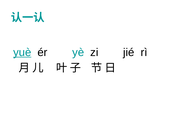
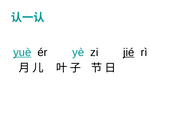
jié underline: none -> present (129, 52)
